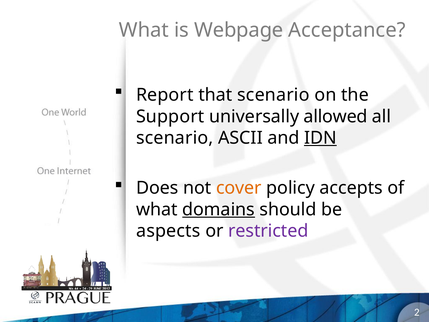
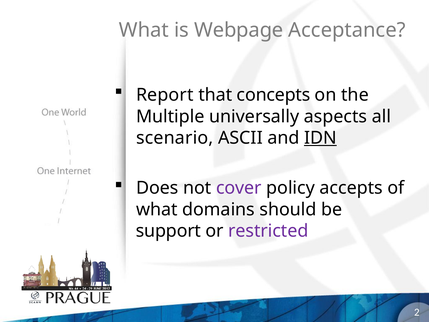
that scenario: scenario -> concepts (274, 95)
Support: Support -> Multiple (170, 116)
allowed: allowed -> aspects (336, 116)
cover colour: orange -> purple (239, 188)
domains underline: present -> none (219, 209)
aspects: aspects -> support (169, 231)
